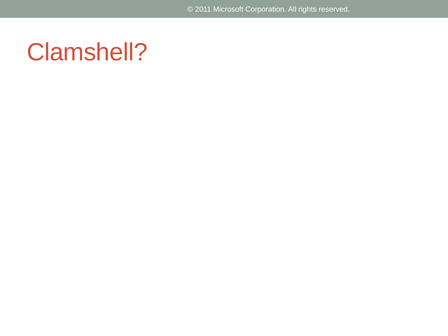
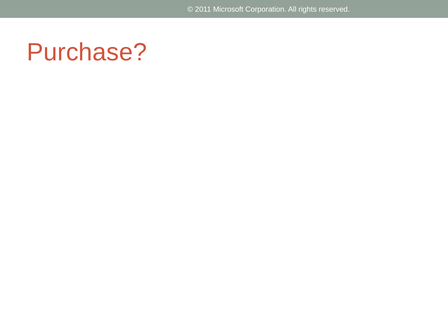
Clamshell: Clamshell -> Purchase (87, 52)
